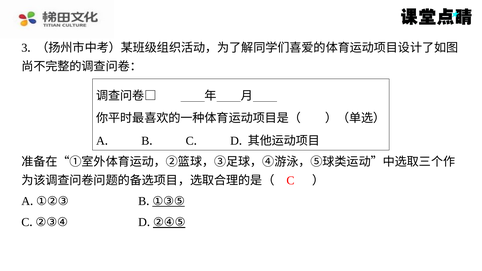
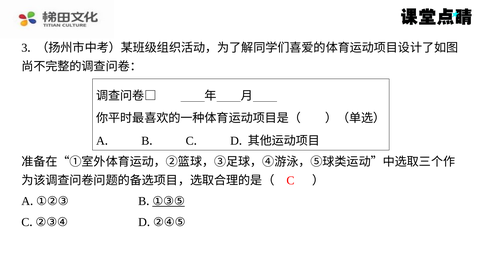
②④⑤ underline: present -> none (169, 222)
